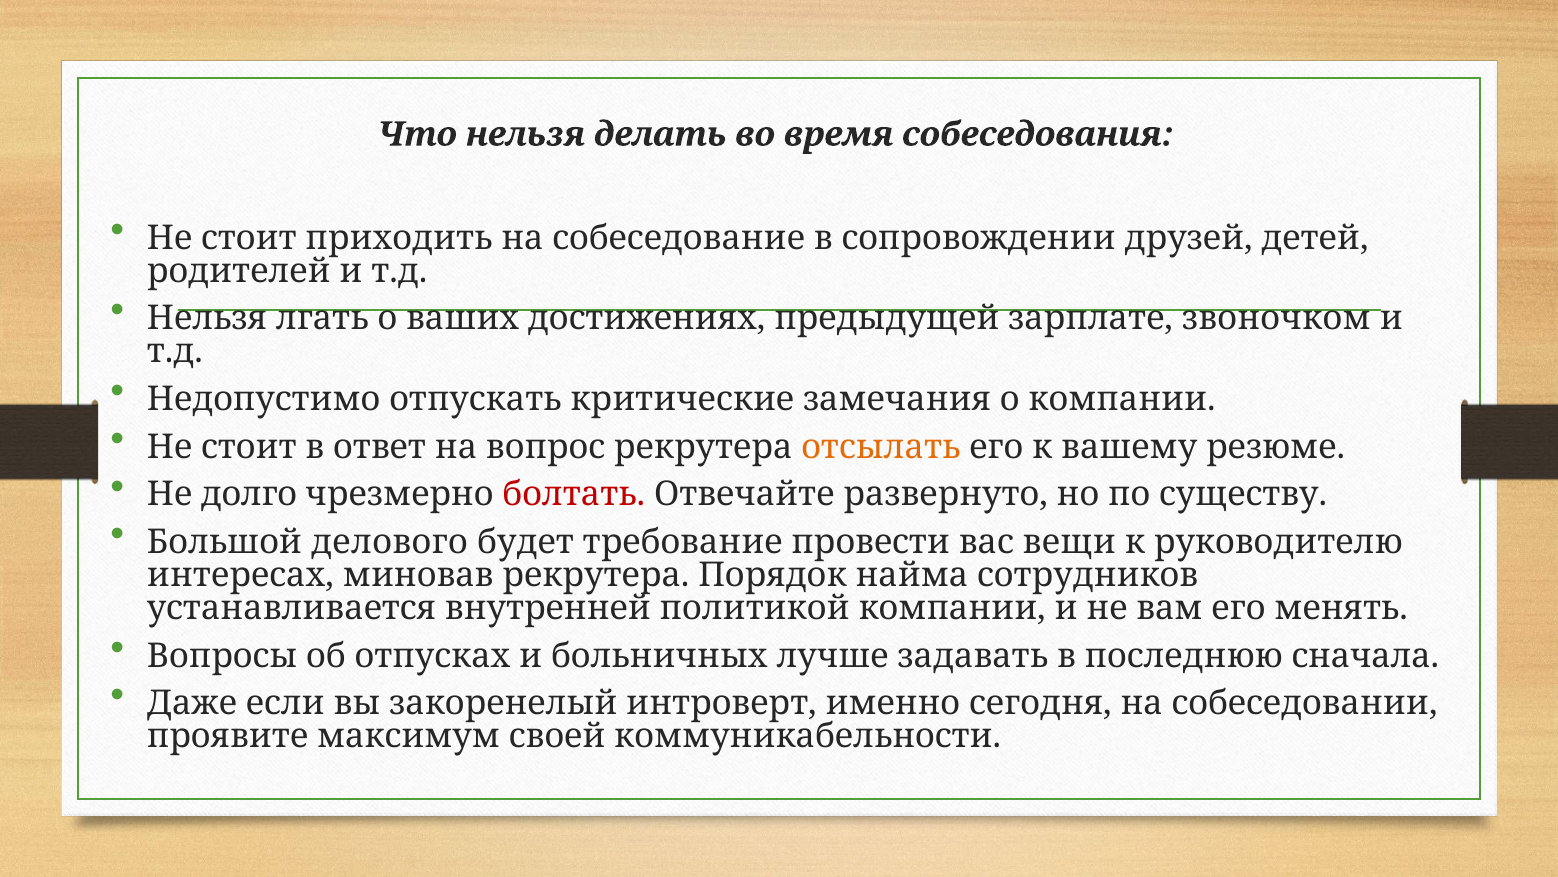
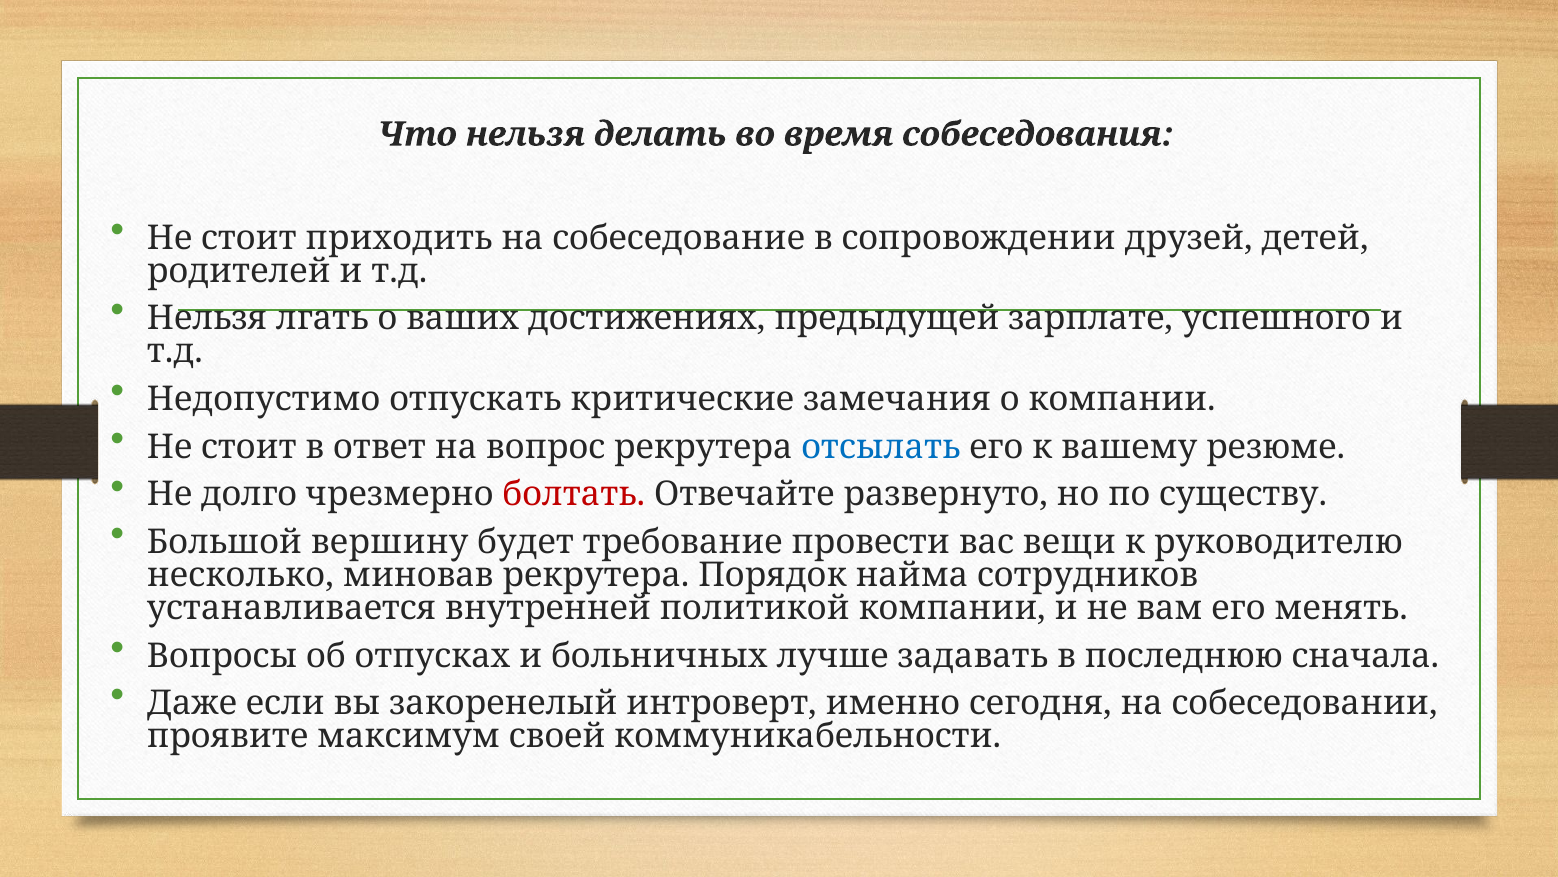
звоночком: звоночком -> успешного (1276, 318)
отсылать colour: orange -> blue (881, 447)
делового: делового -> вершину (390, 542)
интересах: интересах -> несколько (240, 575)
